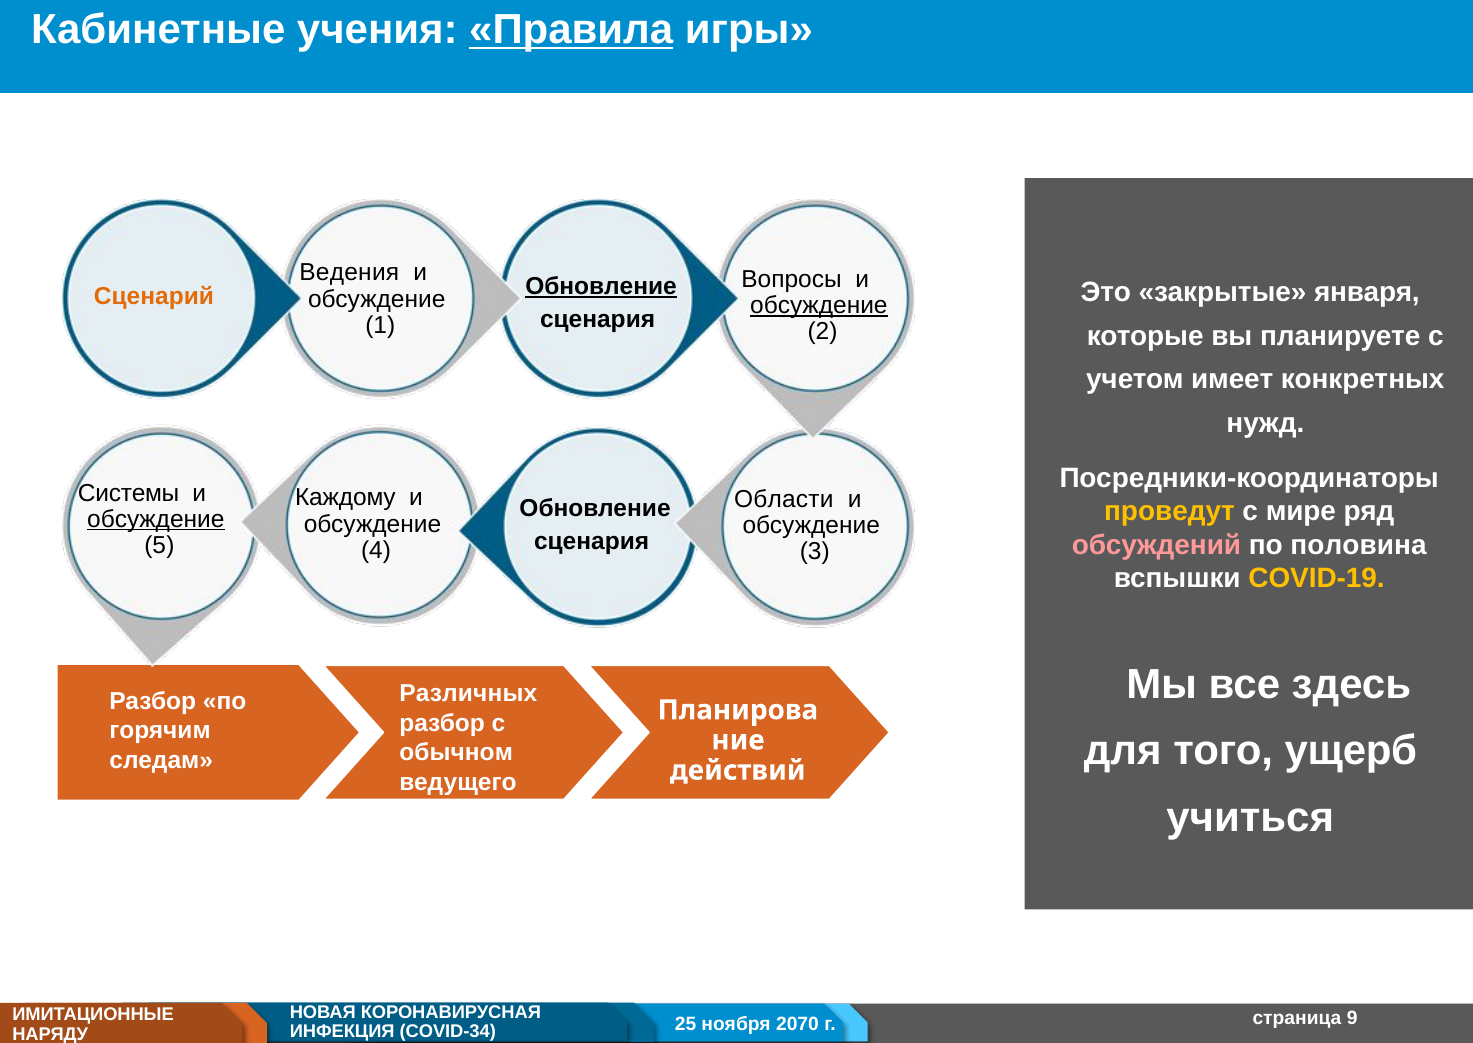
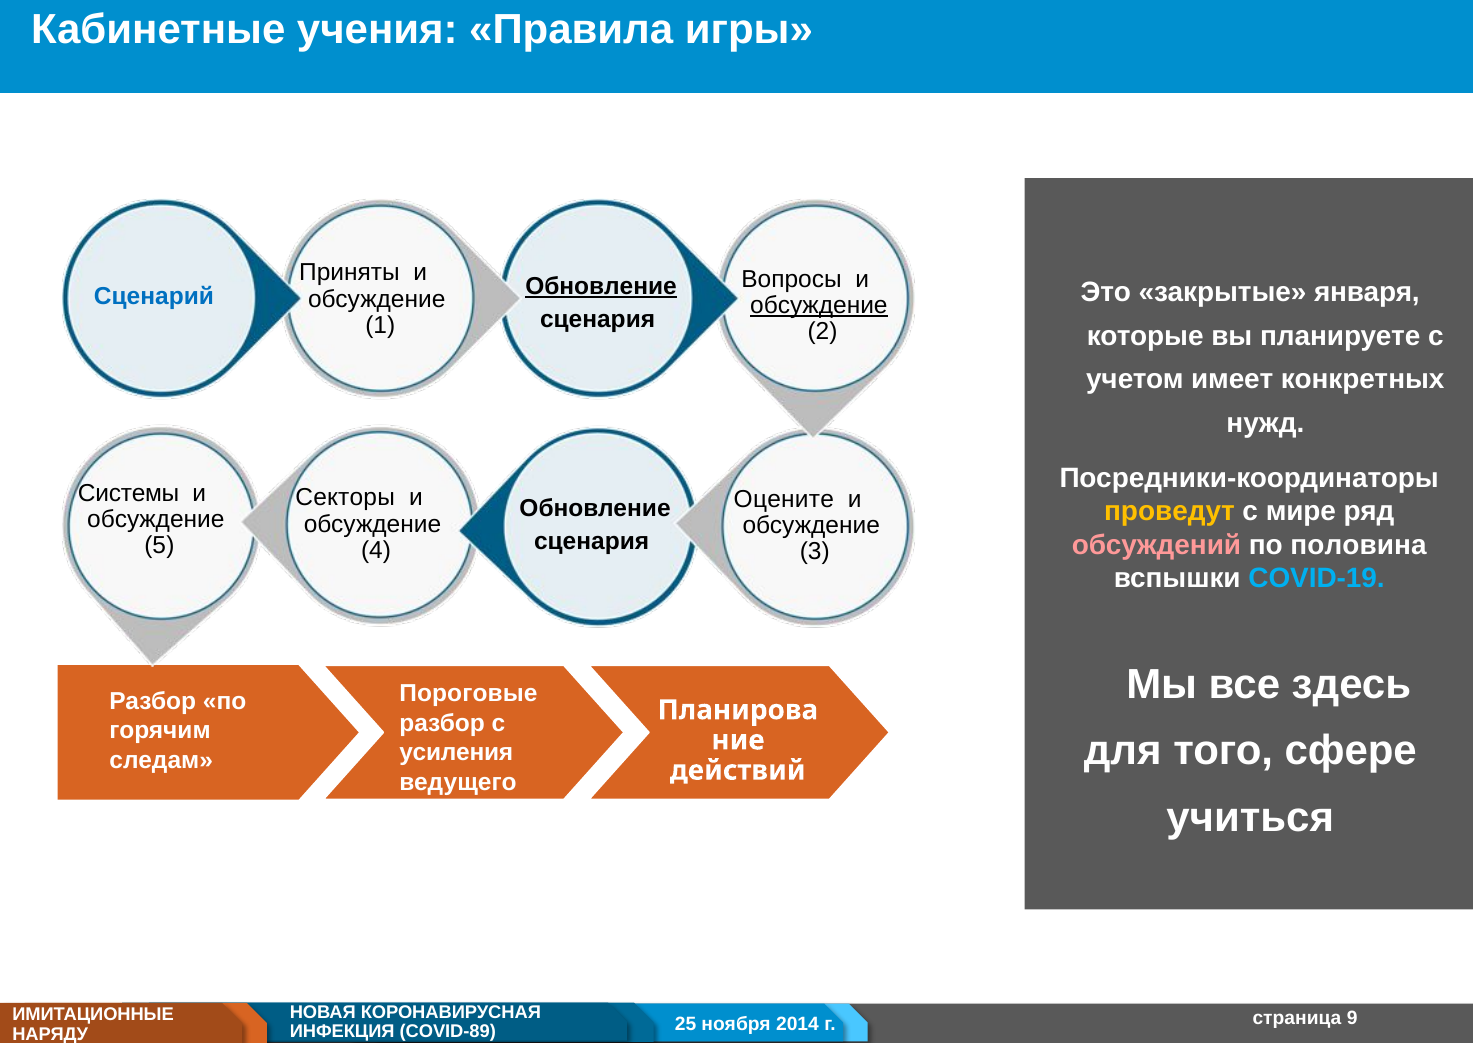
Правила underline: present -> none (571, 30)
Ведения: Ведения -> Приняты (349, 273)
Сценарий colour: orange -> blue (154, 296)
Каждому: Каждому -> Секторы (345, 498)
Области: Области -> Оцените (784, 499)
обсуждение underline: present -> none (156, 519)
COVID-19 colour: yellow -> light blue (1317, 578)
Различных: Различных -> Пороговые (468, 693)
ущерб: ущерб -> сфере (1351, 751)
обычном: обычном -> усиления (456, 753)
COVID-34: COVID-34 -> COVID-89 (448, 1031)
2070: 2070 -> 2014 (797, 1024)
